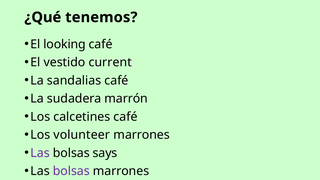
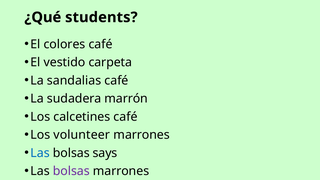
tenemos: tenemos -> students (101, 17)
looking: looking -> colores (64, 44)
current: current -> carpeta (110, 62)
Las colour: purple -> blue (40, 153)
